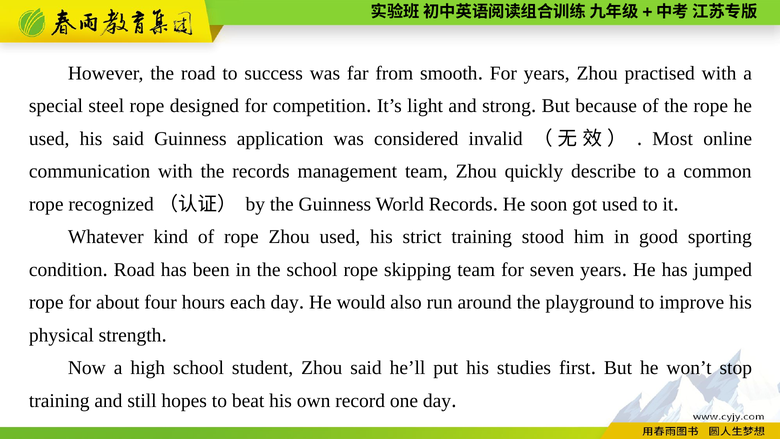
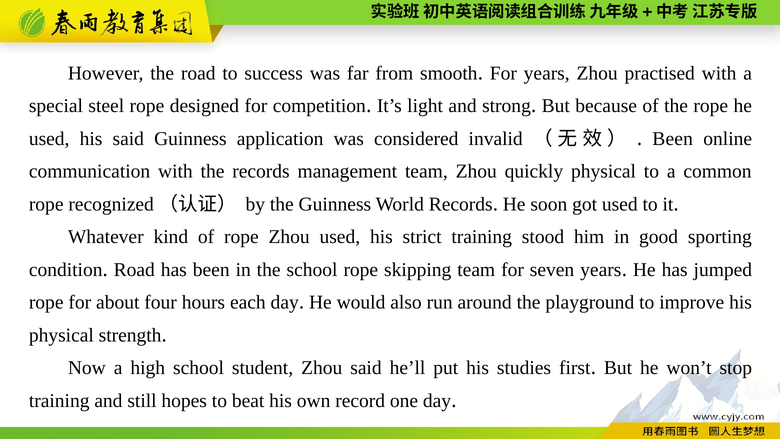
Most: Most -> Been (673, 139)
quickly describe: describe -> physical (604, 171)
